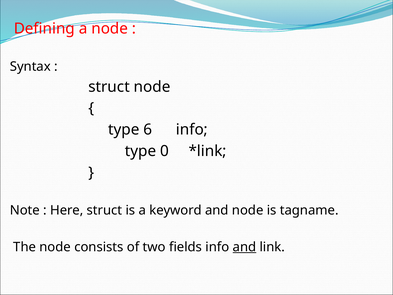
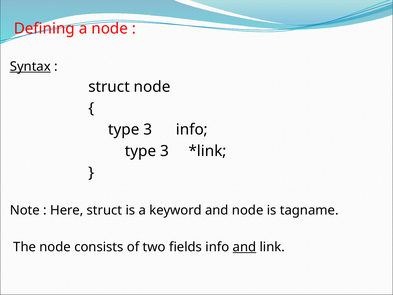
Syntax underline: none -> present (30, 66)
6: 6 -> 3 (148, 129)
0: 0 -> 3 (164, 151)
